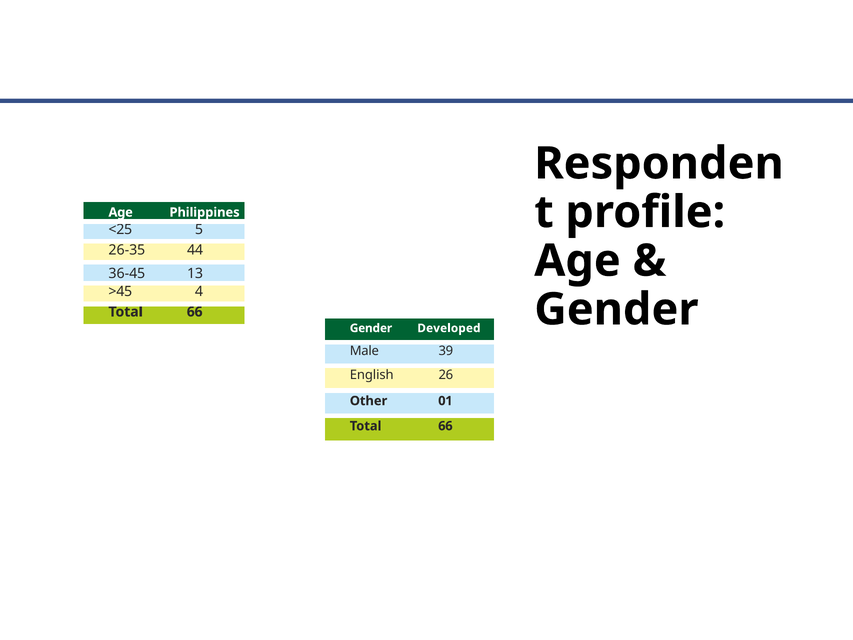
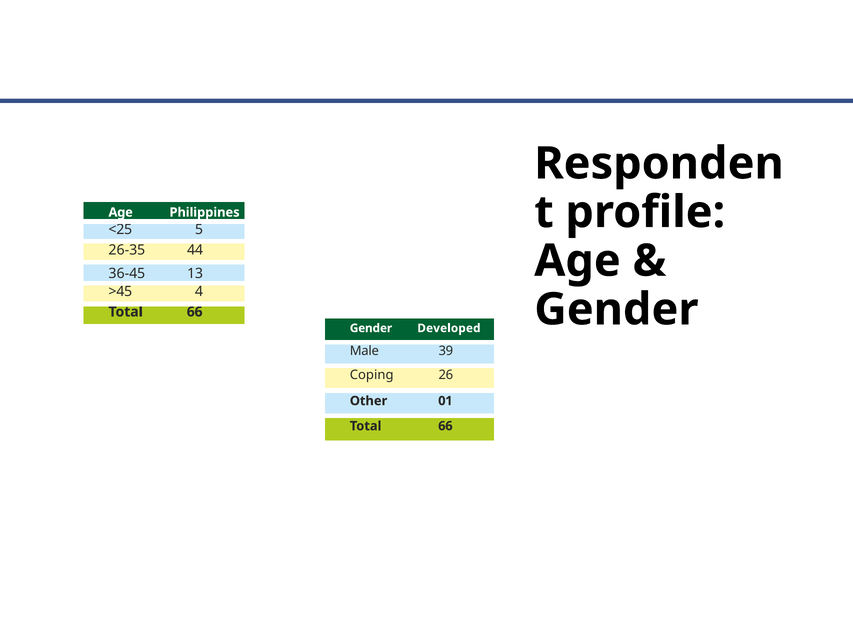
English: English -> Coping (372, 375)
